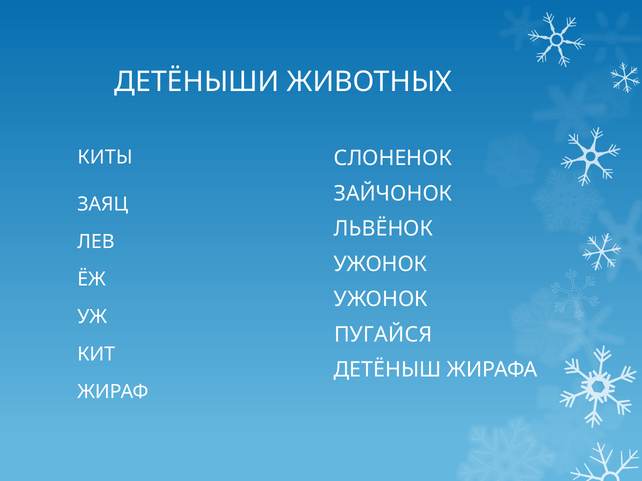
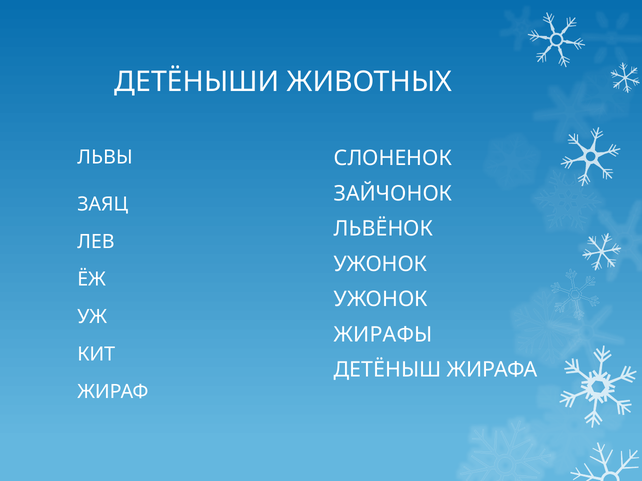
КИТЫ: КИТЫ -> ЛЬВЫ (105, 157)
ПУГАЙСЯ: ПУГАЙСЯ -> ЖИРАФЫ (383, 335)
